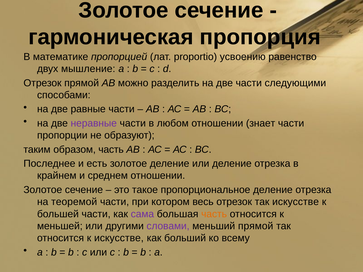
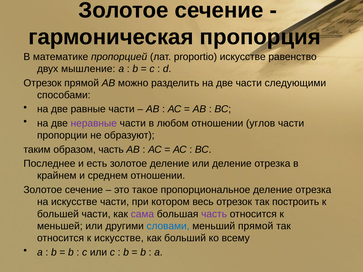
proportio усвоению: усвоению -> искусстве (243, 57)
знает: знает -> углов (261, 123)
на теоремой: теоремой -> искусстве (74, 202)
так искусстве: искусстве -> построить (296, 202)
часть colour: orange -> purple (214, 214)
словами colour: purple -> blue (168, 226)
